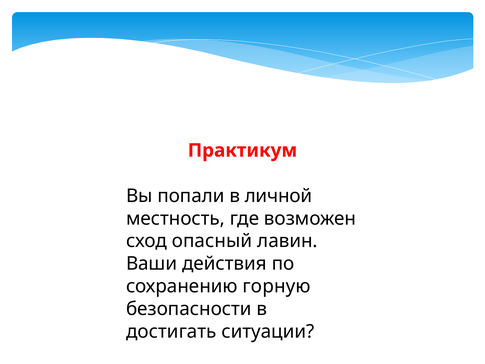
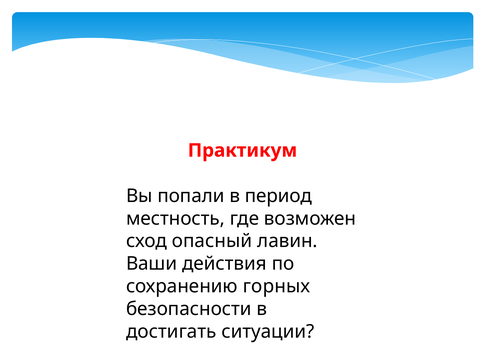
личной: личной -> период (278, 196)
горную: горную -> горных (277, 286)
